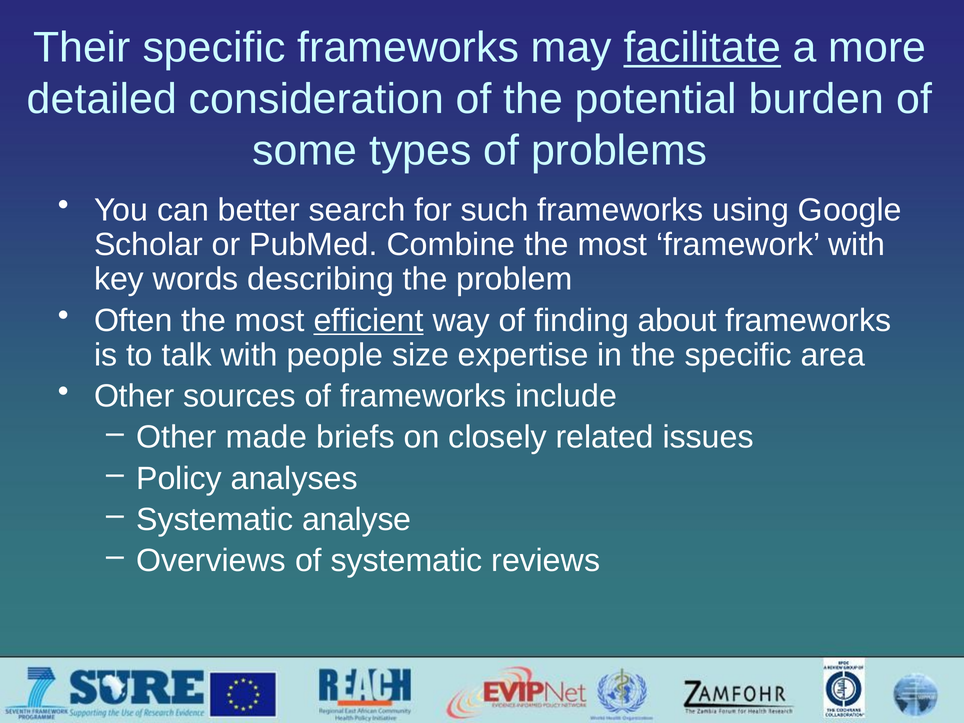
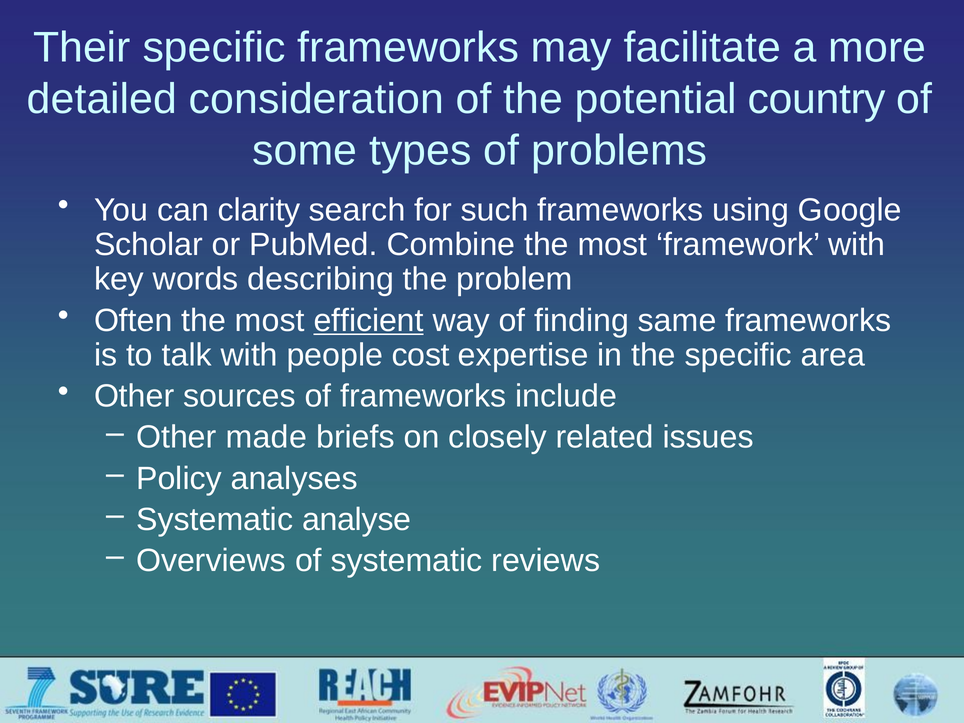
facilitate underline: present -> none (702, 48)
burden: burden -> country (817, 99)
better: better -> clarity (259, 210)
about: about -> same (677, 320)
size: size -> cost (421, 355)
